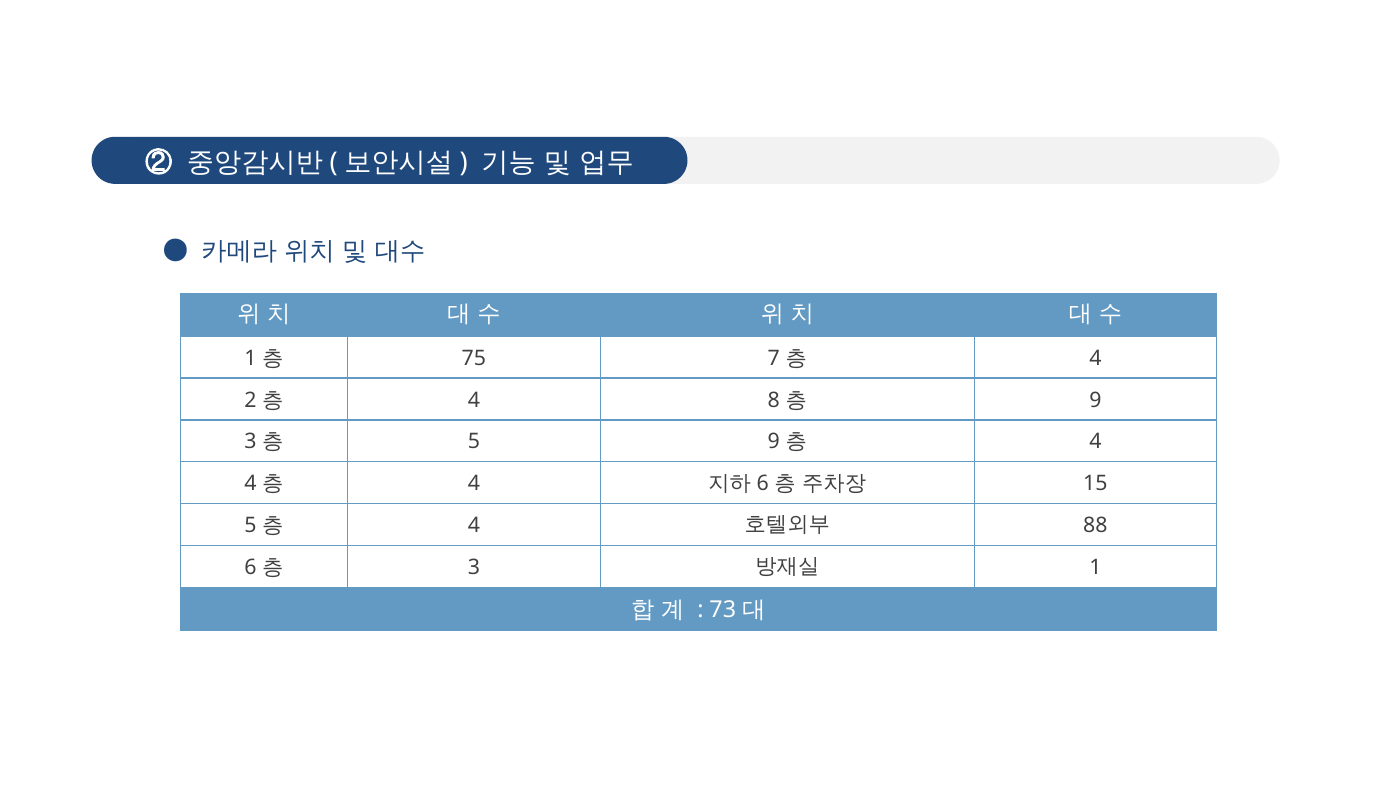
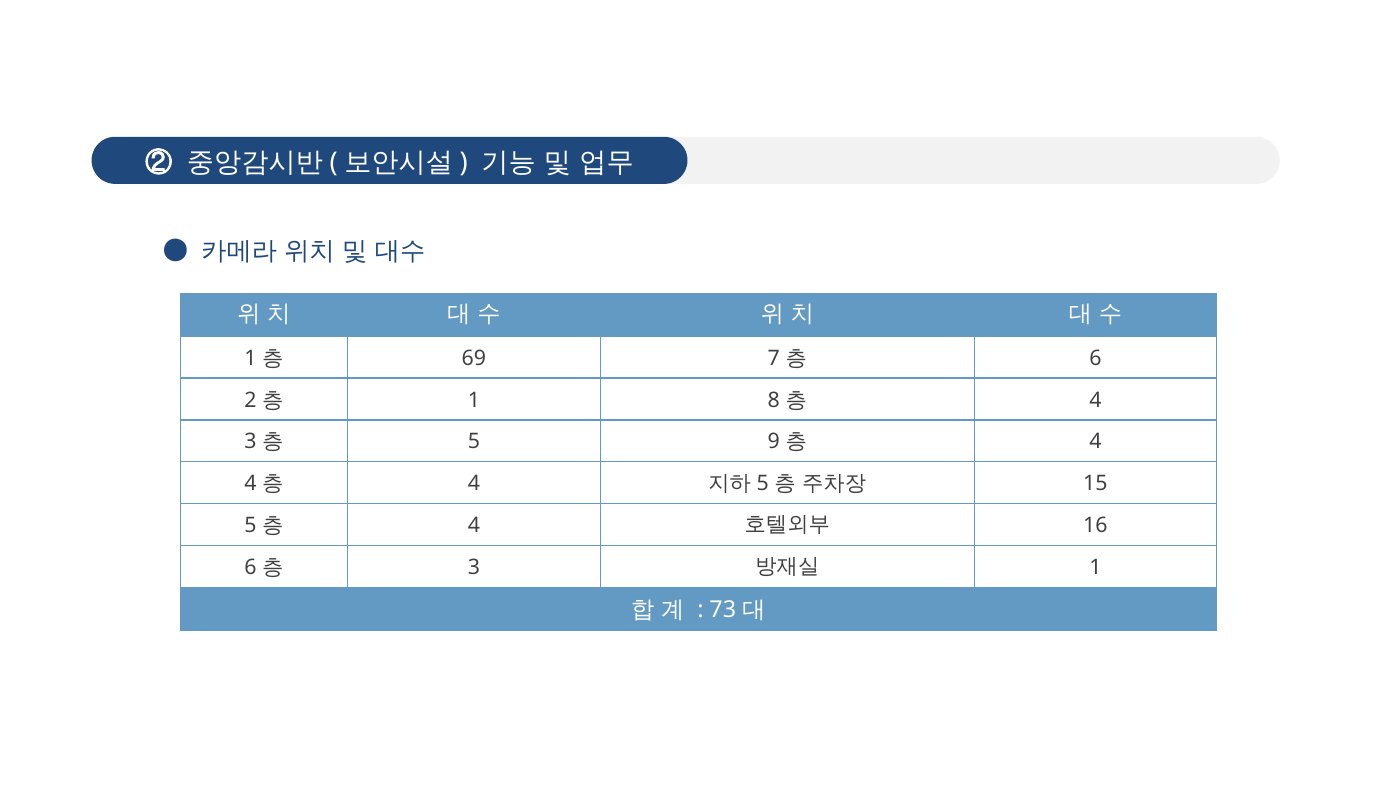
75: 75 -> 69 (474, 358)
4: 4 -> 6 (1095, 358)
4: 4 -> 1 (474, 400)
9: 9 -> 4 (1095, 400)
6: 6 -> 5 (763, 484)
88: 88 -> 16 (1095, 526)
